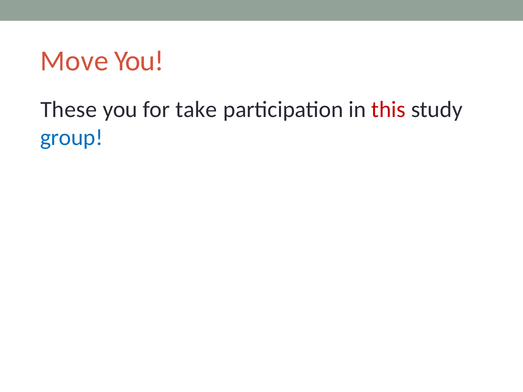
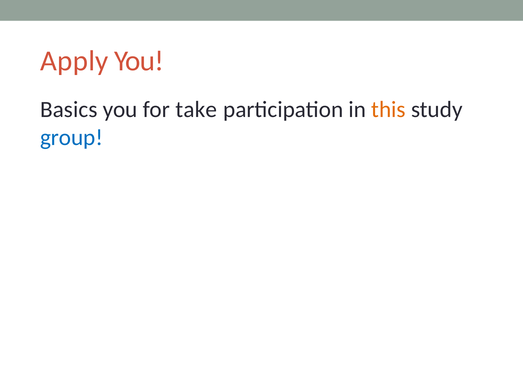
Move: Move -> Apply (74, 61)
These: These -> Basics (69, 110)
this colour: red -> orange (389, 110)
